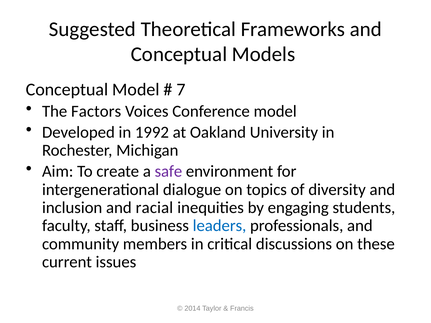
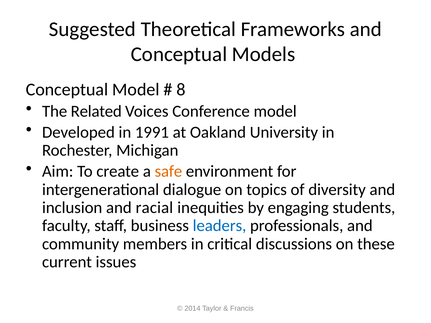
7: 7 -> 8 (181, 90)
Factors: Factors -> Related (96, 111)
1992: 1992 -> 1991 (152, 132)
safe colour: purple -> orange (168, 172)
